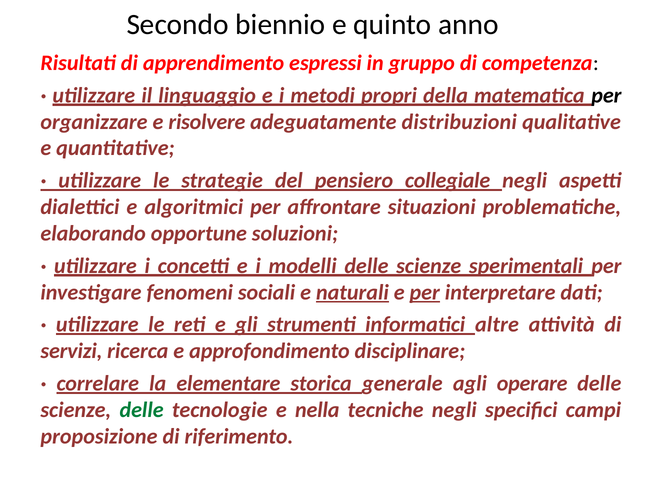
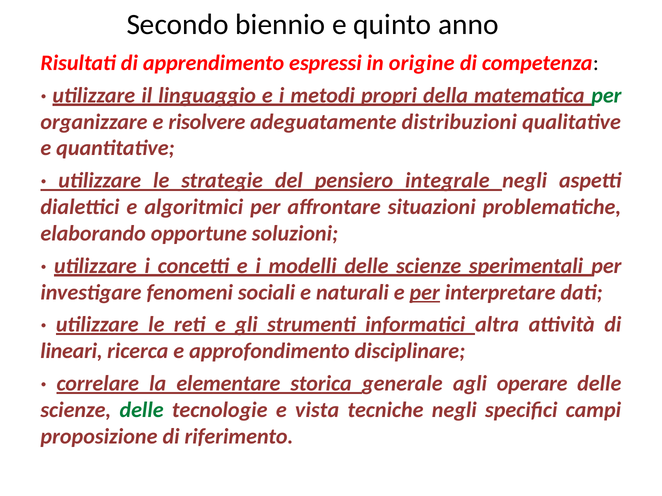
gruppo: gruppo -> origine (422, 63)
per colour: black -> green (606, 95)
collegiale: collegiale -> integrale (447, 181)
naturali underline: present -> none (352, 293)
altre: altre -> altra (497, 325)
servizi: servizi -> lineari (71, 351)
nella: nella -> vista (317, 410)
